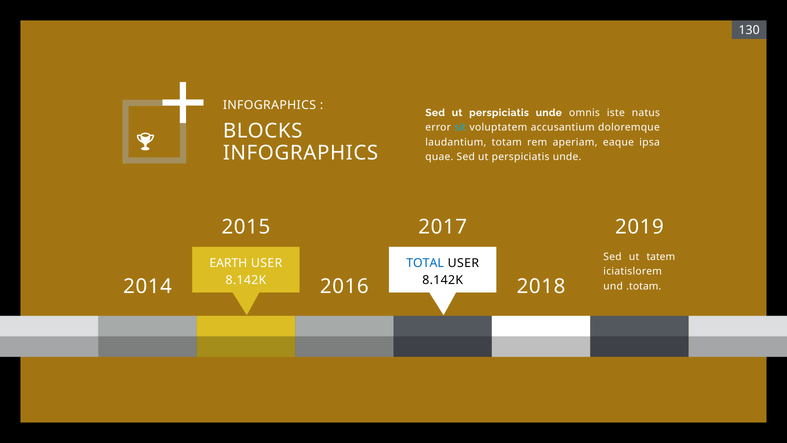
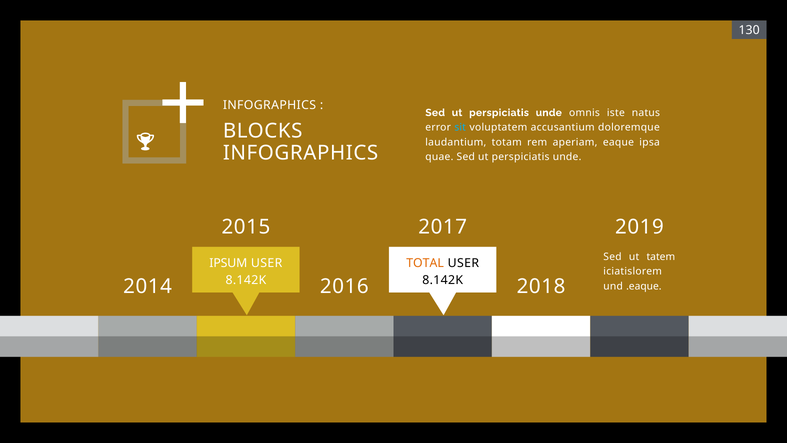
EARTH: EARTH -> IPSUM (228, 263)
TOTAL colour: blue -> orange (425, 263)
.totam: .totam -> .eaque (644, 286)
